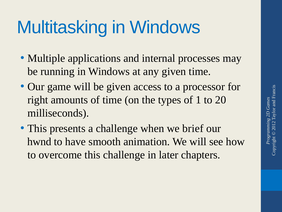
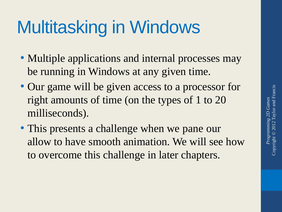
brief: brief -> pane (193, 128)
hwnd: hwnd -> allow (39, 141)
